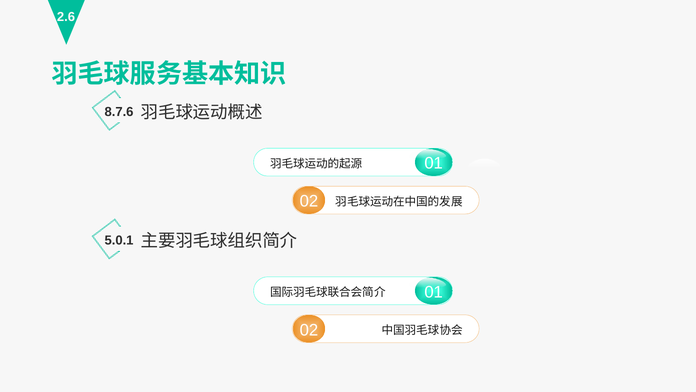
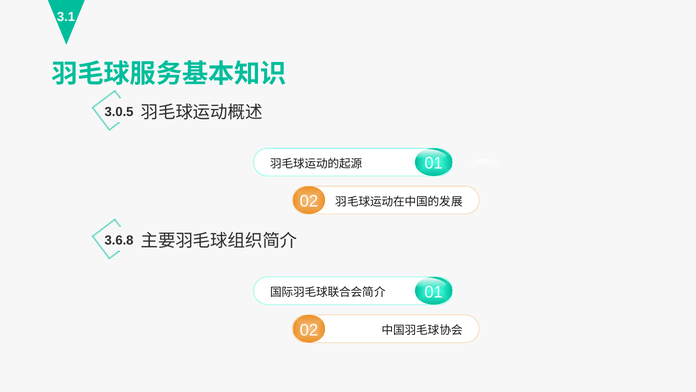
2.6: 2.6 -> 3.1 (66, 17)
8.7.6: 8.7.6 -> 3.0.5 (119, 112)
5.0.1: 5.0.1 -> 3.6.8 (119, 240)
